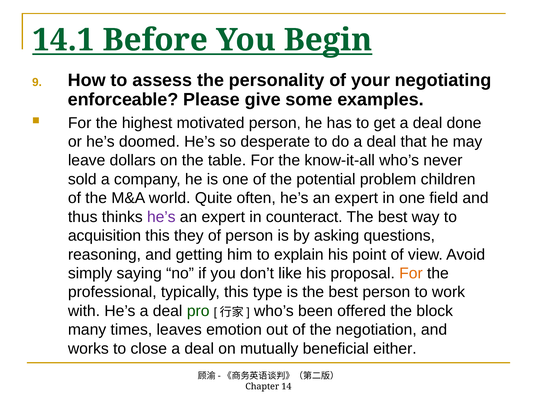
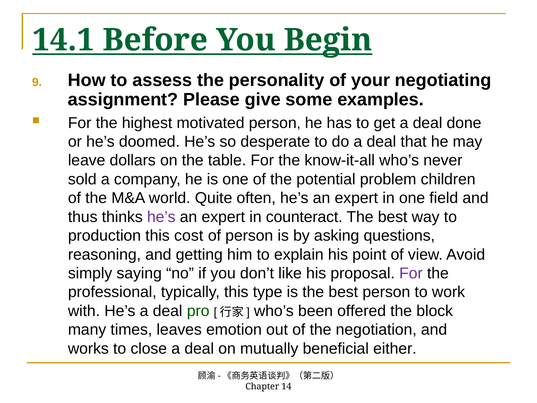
enforceable: enforceable -> assignment (123, 99)
acquisition: acquisition -> production (104, 236)
they: they -> cost (189, 236)
For colour: orange -> purple (411, 273)
